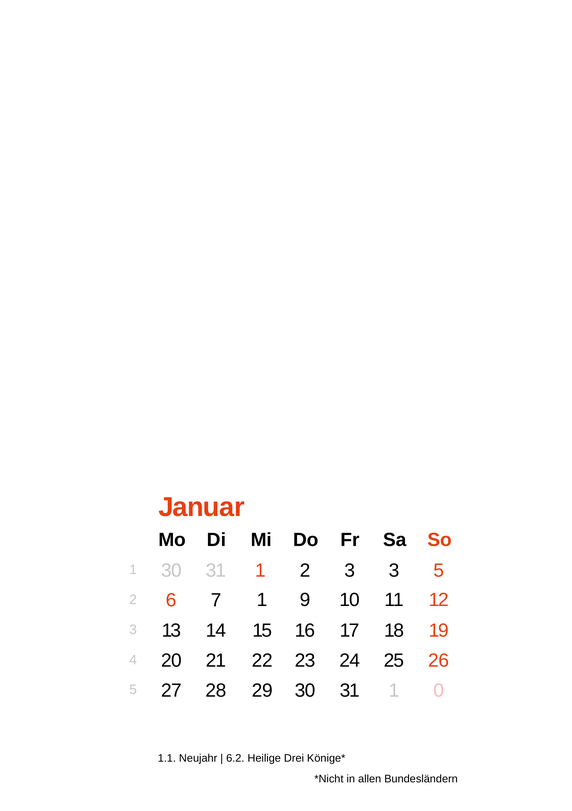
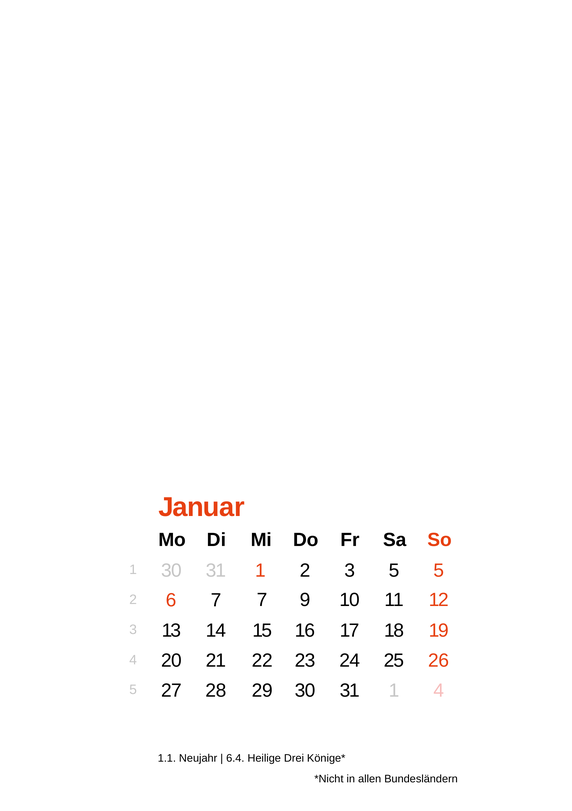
3 3: 3 -> 5 (394, 571)
7 1: 1 -> 7 (262, 600)
1 0: 0 -> 4 (439, 691)
6.2: 6.2 -> 6.4 (235, 759)
